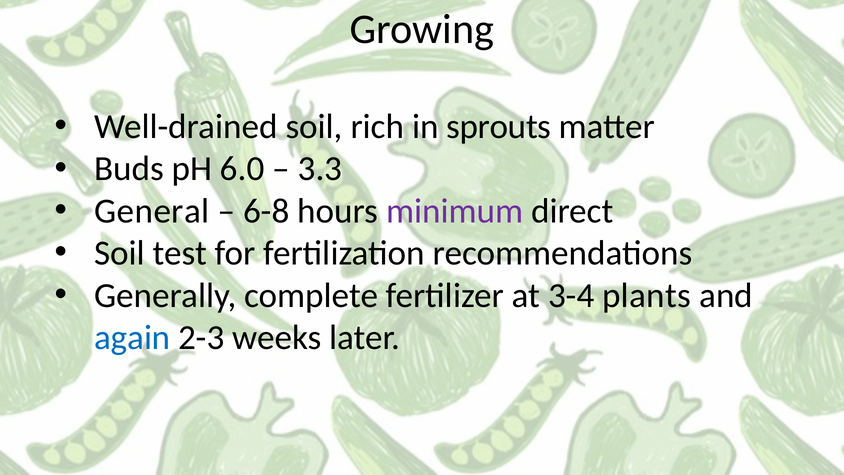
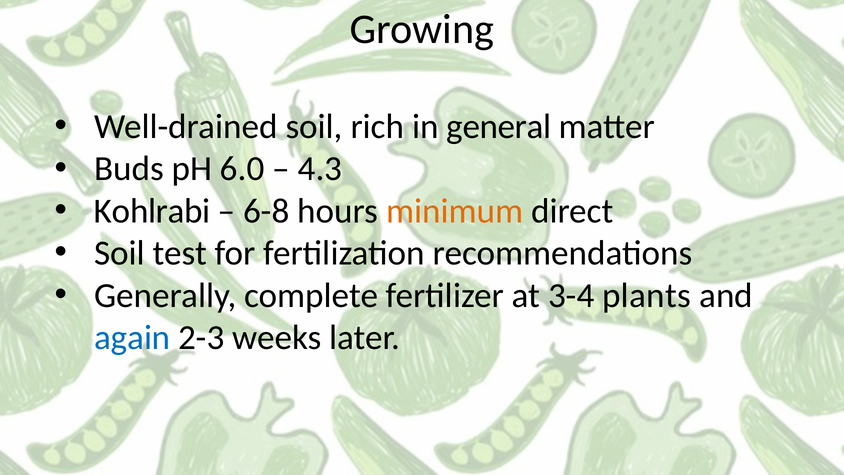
sprouts: sprouts -> general (499, 127)
3.3: 3.3 -> 4.3 (320, 169)
General: General -> Kohlrabi (152, 211)
minimum colour: purple -> orange (455, 211)
